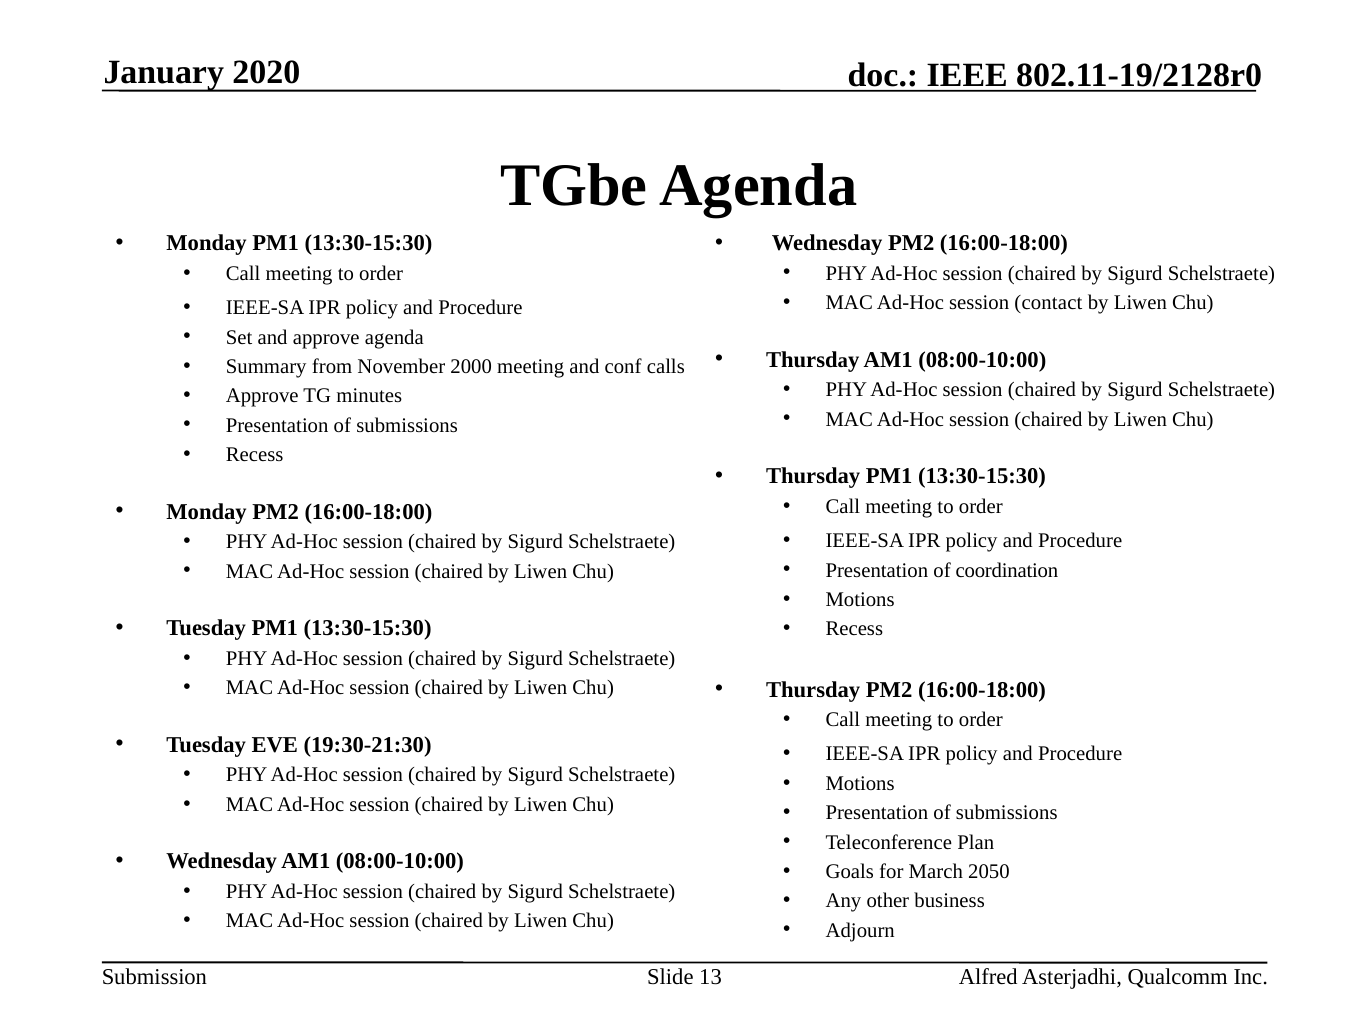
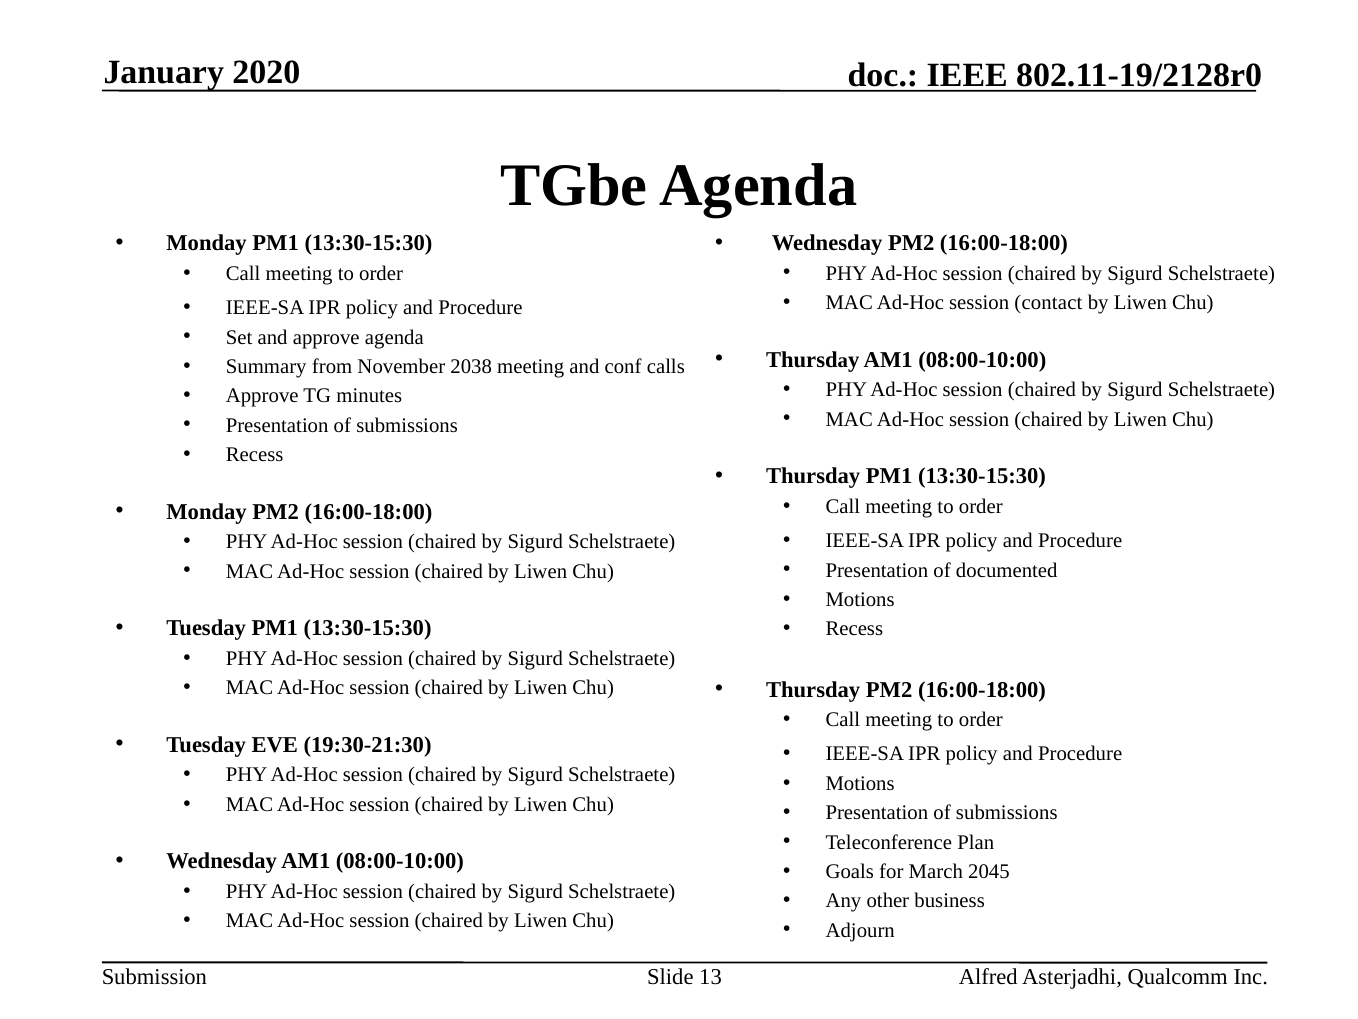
2000: 2000 -> 2038 (471, 366)
coordination: coordination -> documented (1007, 570)
2050: 2050 -> 2045 (989, 871)
